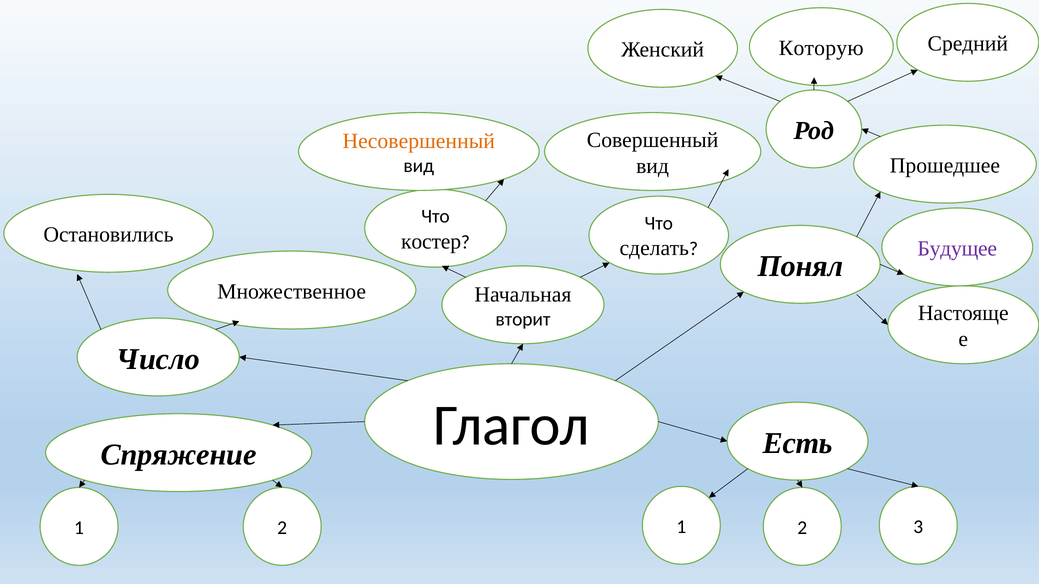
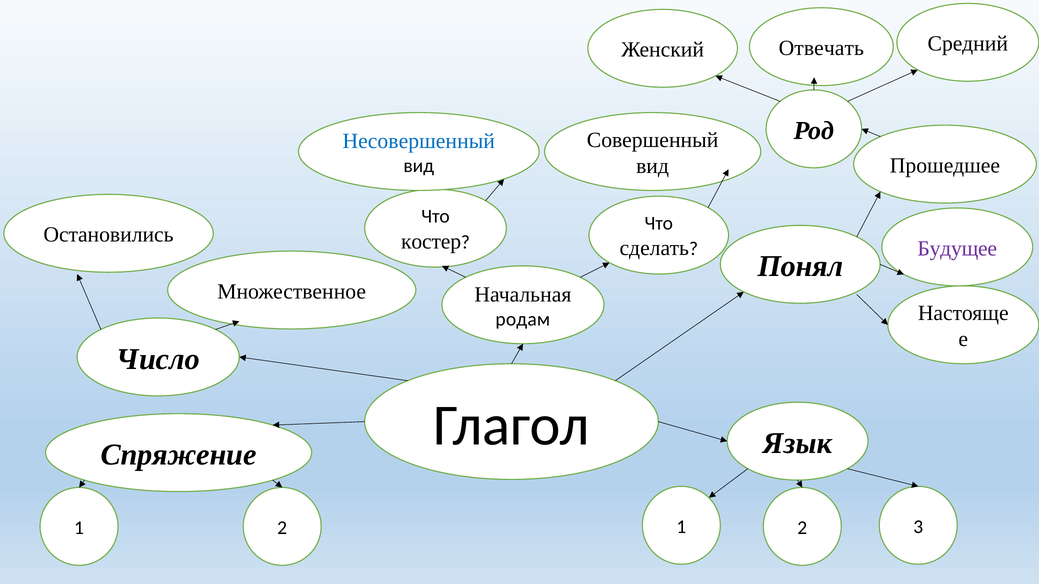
Которую: Которую -> Отвечать (821, 48)
Несовершенный colour: orange -> blue (419, 141)
вторит: вторит -> родам (523, 319)
Есть: Есть -> Язык (798, 444)
